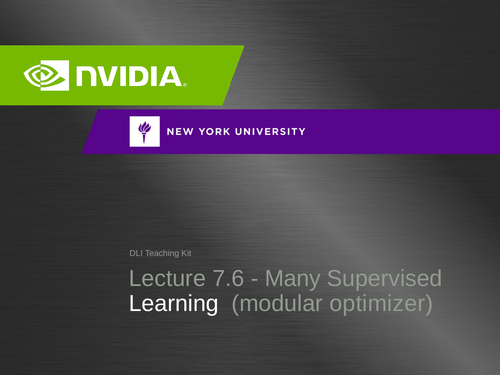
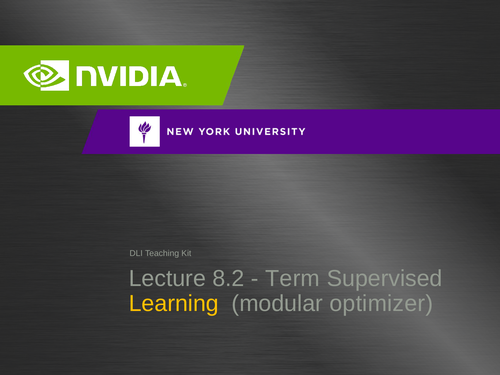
7.6: 7.6 -> 8.2 (228, 279)
Many: Many -> Term (293, 279)
Learning colour: white -> yellow (174, 304)
